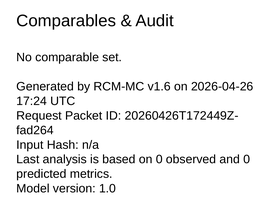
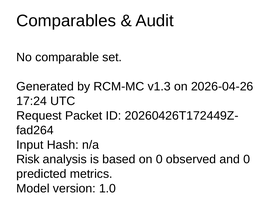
v1.6: v1.6 -> v1.3 (159, 87)
Last: Last -> Risk (28, 160)
